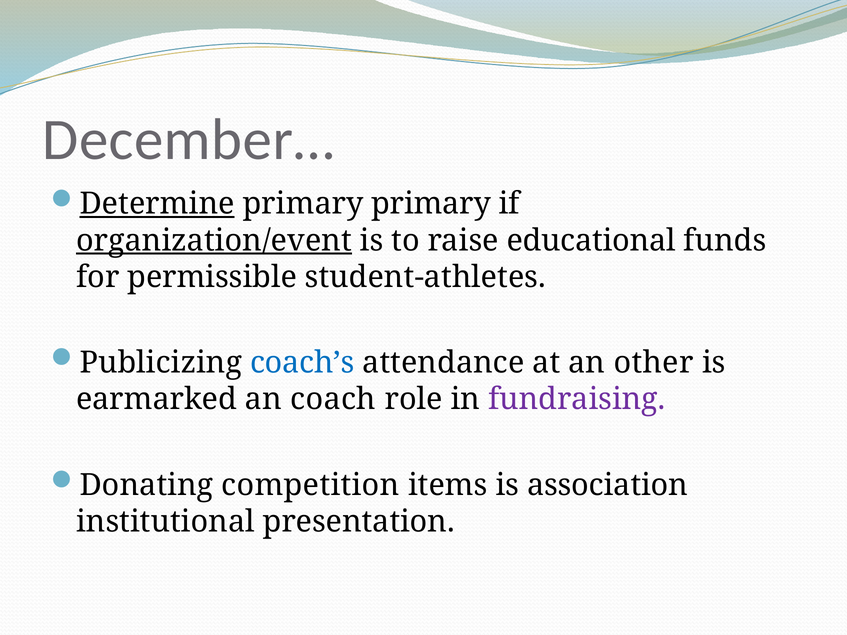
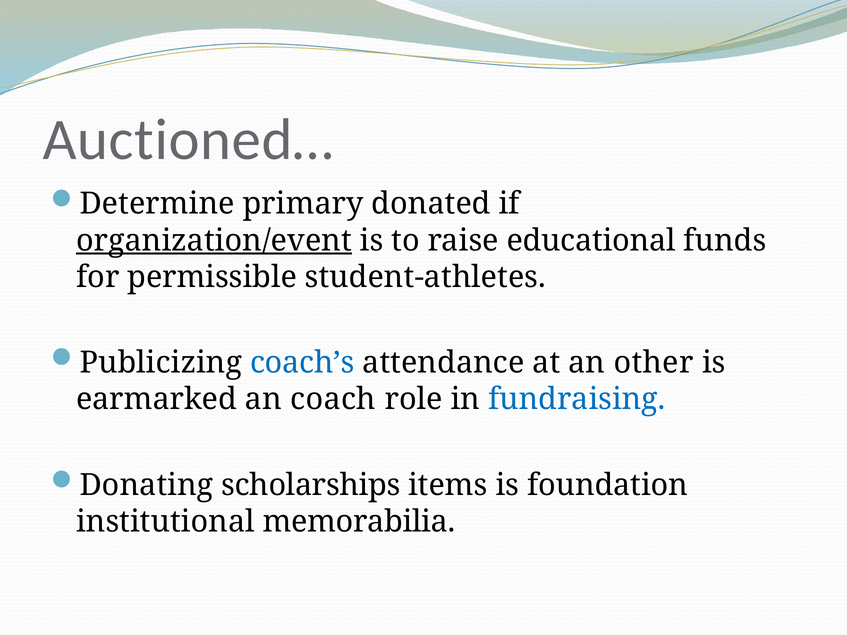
December…: December… -> Auctioned… (188, 140)
Determine underline: present -> none (157, 204)
primary primary: primary -> donated (431, 204)
fundraising colour: purple -> blue (577, 400)
competition: competition -> scholarships (311, 485)
association: association -> foundation (608, 485)
presentation: presentation -> memorabilia (359, 522)
